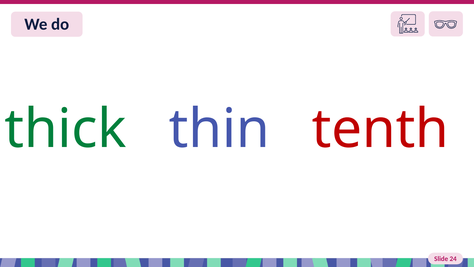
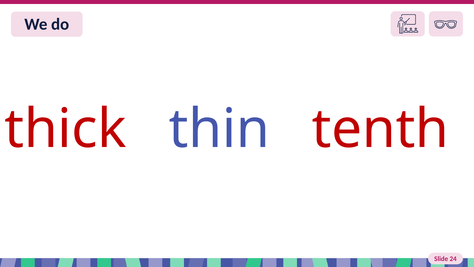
thick colour: green -> red (66, 129)
